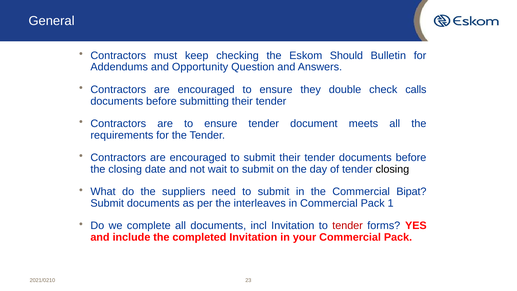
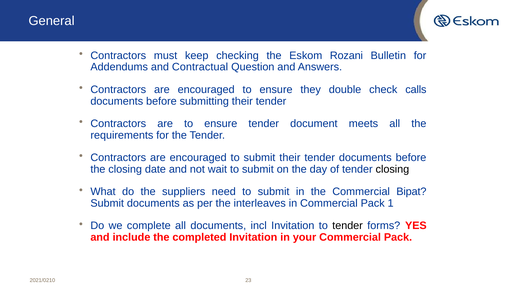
Should: Should -> Rozani (346, 55)
Opportunity: Opportunity -> Contractual (200, 67)
tender colour: red -> black (348, 226)
